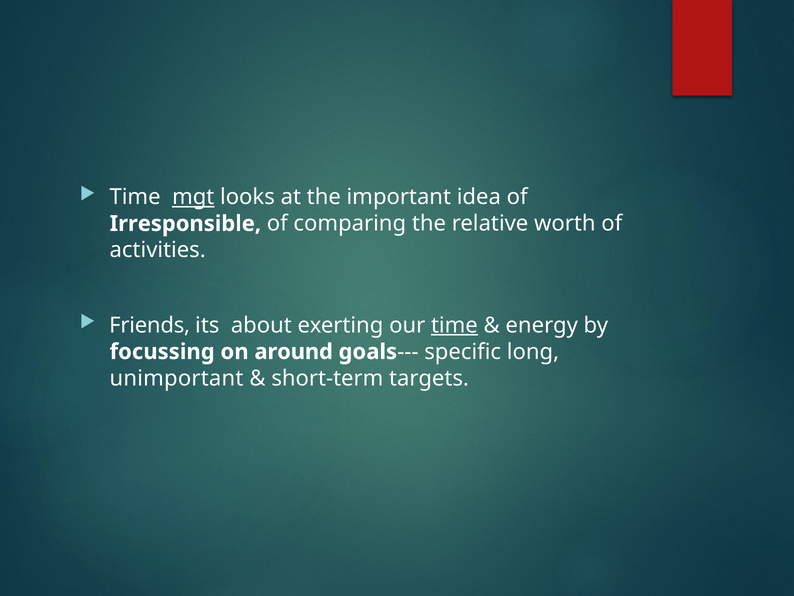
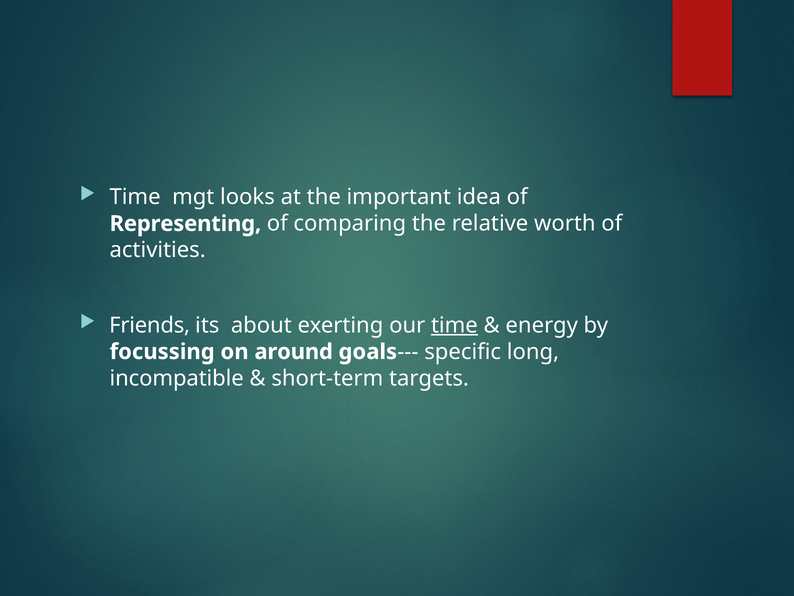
mgt underline: present -> none (193, 197)
Irresponsible: Irresponsible -> Representing (185, 224)
unimportant: unimportant -> incompatible (177, 378)
